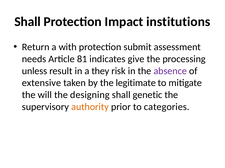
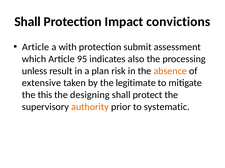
institutions: institutions -> convictions (178, 22)
Return: Return -> Article (36, 47)
needs: needs -> which (34, 59)
81: 81 -> 95 (82, 59)
give: give -> also (136, 59)
they: they -> plan (100, 71)
absence colour: purple -> orange (170, 71)
will: will -> this (45, 95)
genetic: genetic -> protect (148, 95)
categories: categories -> systematic (167, 107)
